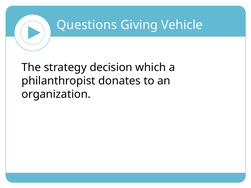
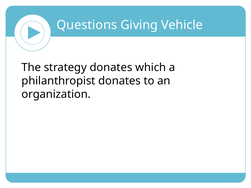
strategy decision: decision -> donates (111, 68)
